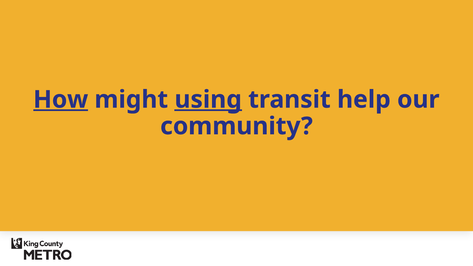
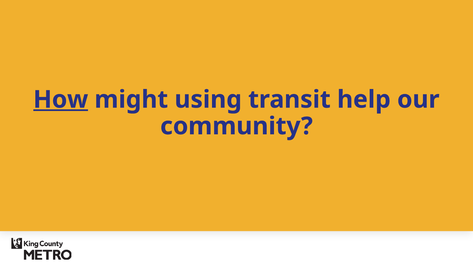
using underline: present -> none (208, 100)
